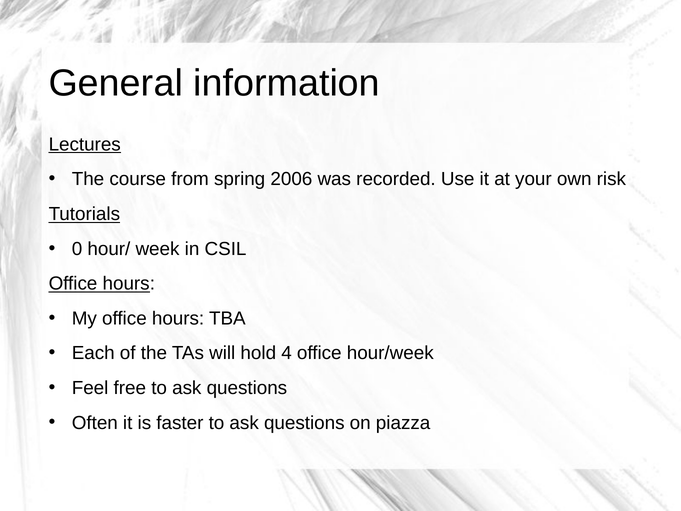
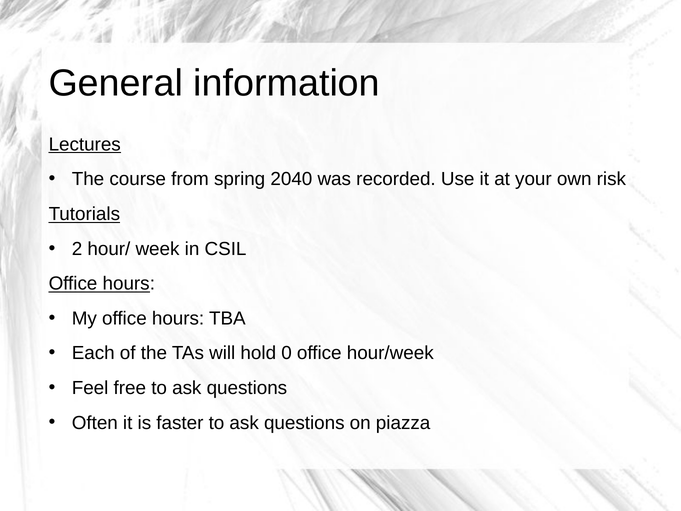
2006: 2006 -> 2040 (291, 179)
0: 0 -> 2 (77, 249)
4: 4 -> 0 (287, 353)
